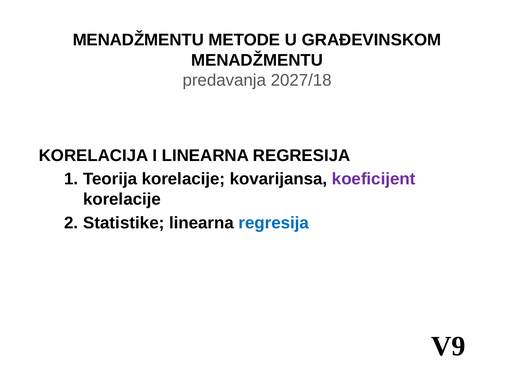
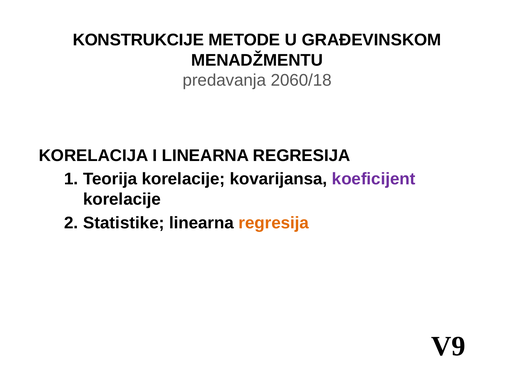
MENADŽMENTU: MENADŽMENTU -> KONSTRUKCIJE (138, 40)
2027/18: 2027/18 -> 2060/18 (301, 81)
regresija colour: blue -> orange (274, 223)
